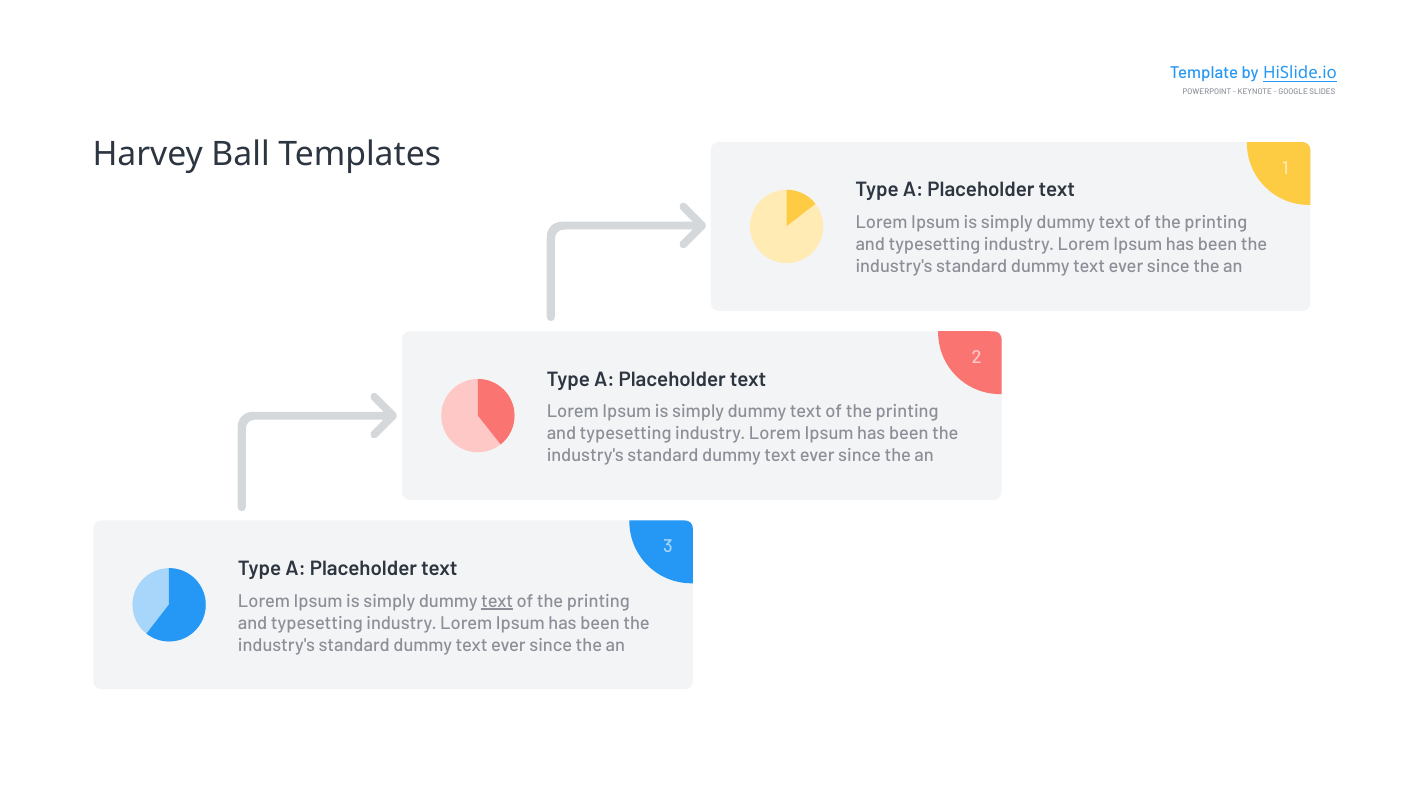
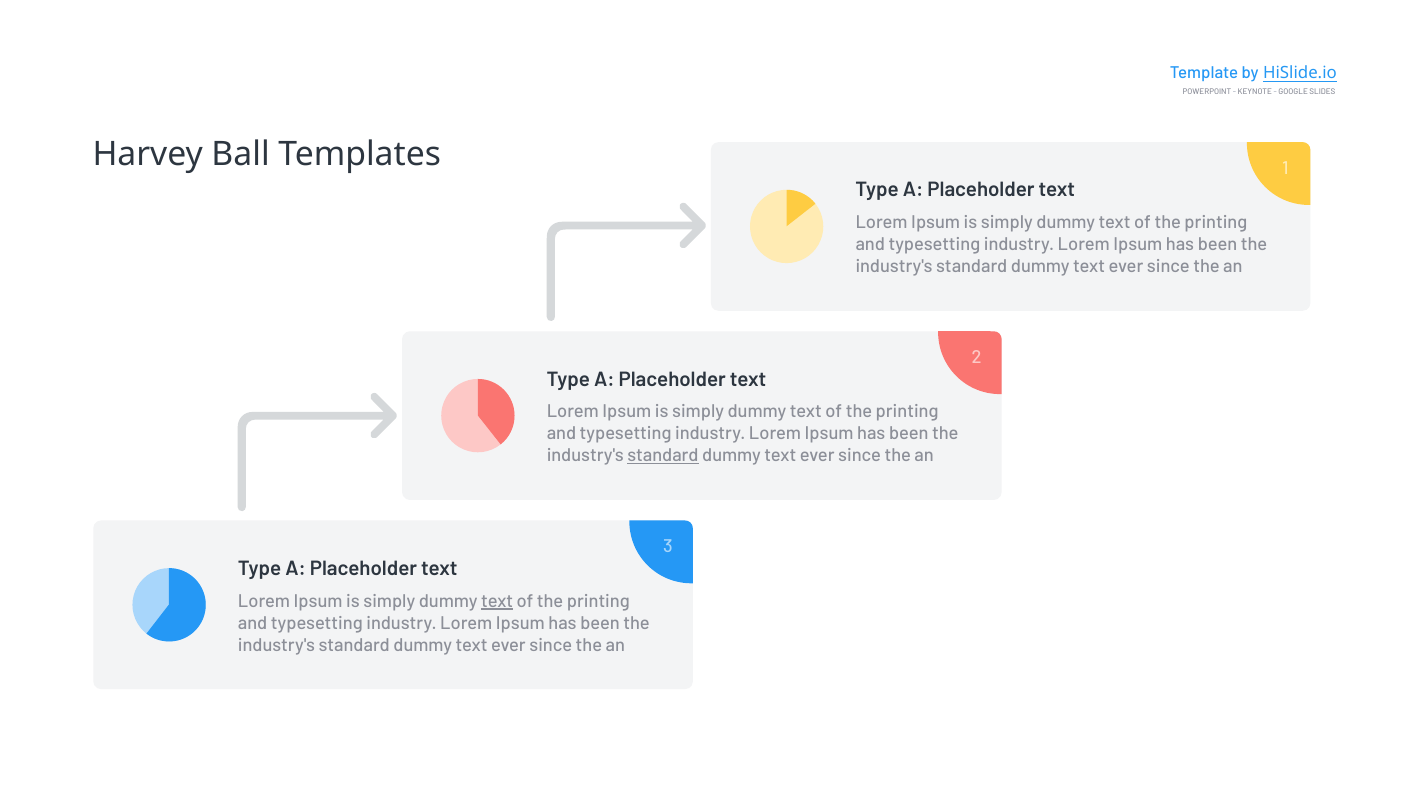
standard underline: none -> present (663, 456)
